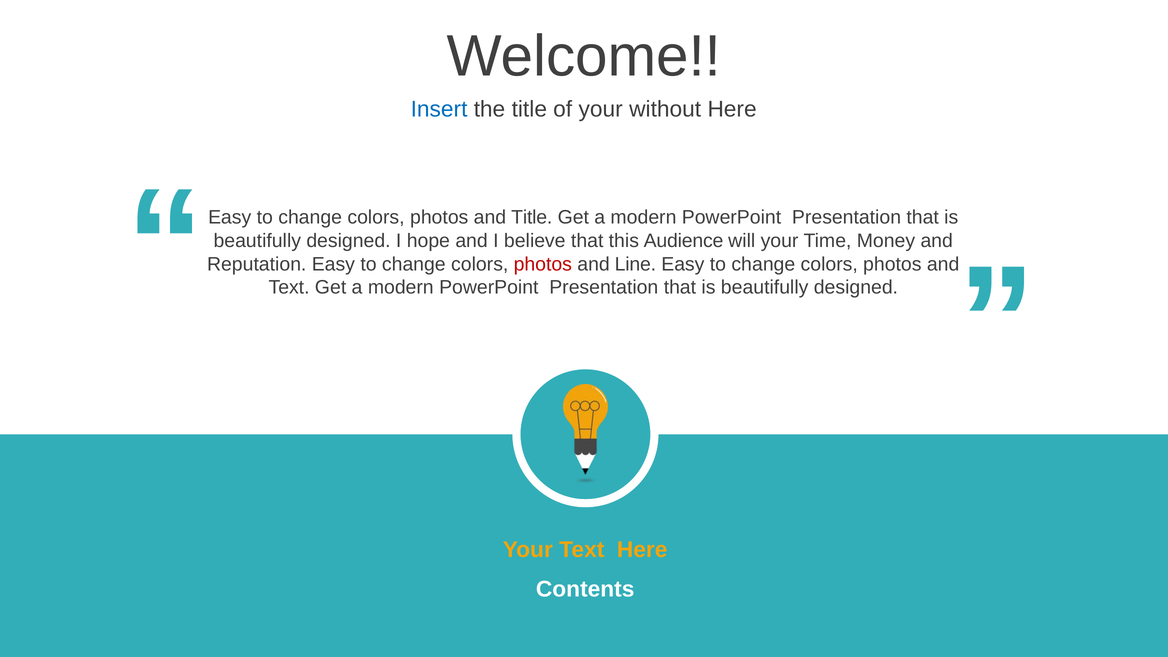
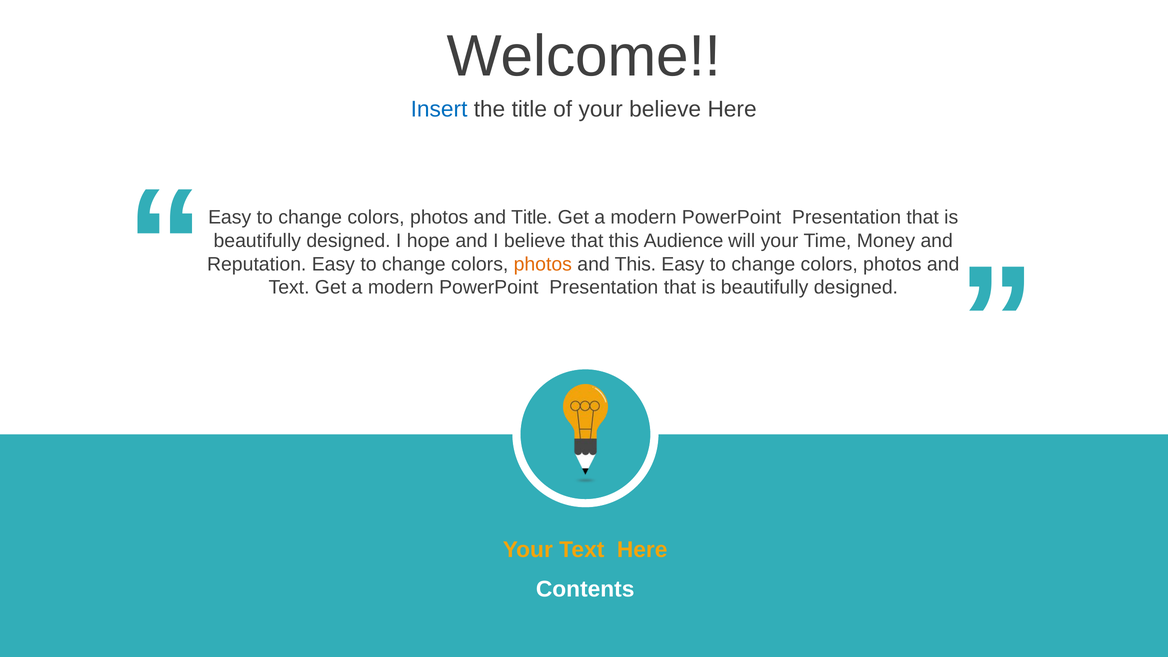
your without: without -> believe (665, 109)
photos colour: red -> orange (543, 264)
and Line: Line -> This (635, 264)
